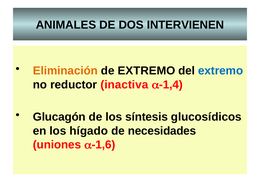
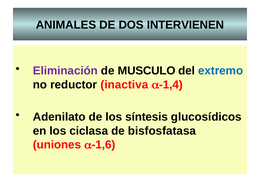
Eliminación colour: orange -> purple (65, 71)
de EXTREMO: EXTREMO -> MUSCULO (147, 71)
Glucagón: Glucagón -> Adenilato (59, 117)
hígado: hígado -> ciclasa (89, 131)
necesidades: necesidades -> bisfosfatasa (162, 131)
